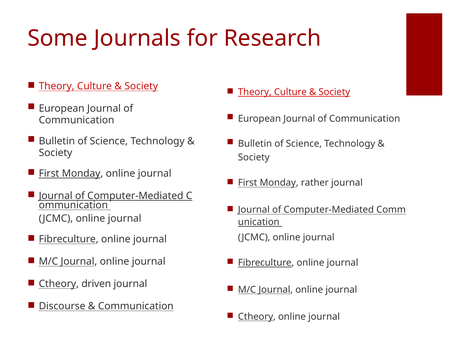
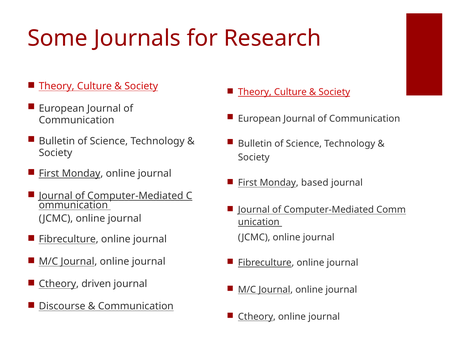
rather: rather -> based (315, 183)
